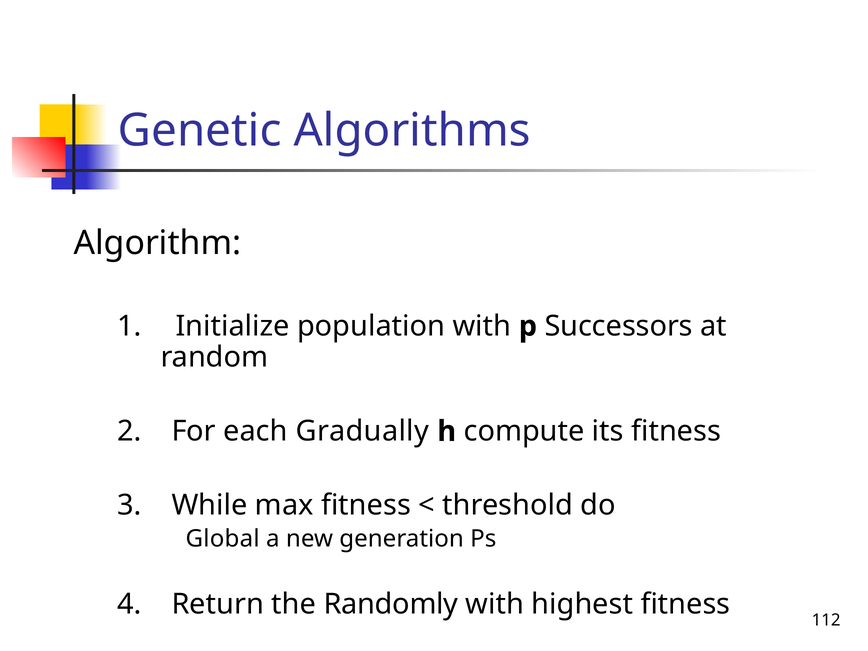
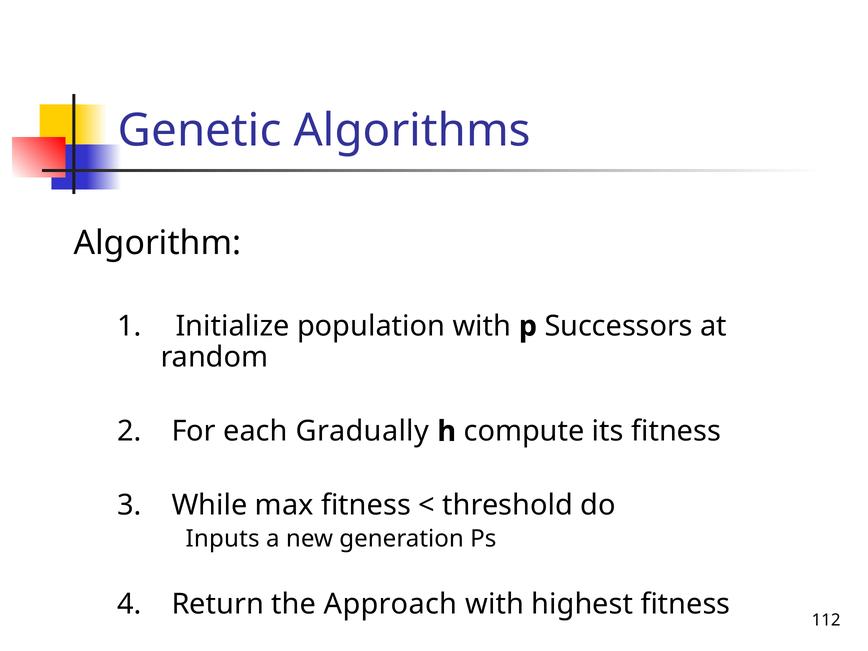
Global: Global -> Inputs (223, 539)
Randomly: Randomly -> Approach (391, 604)
